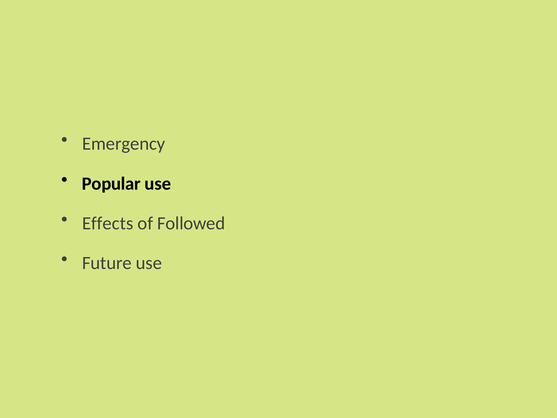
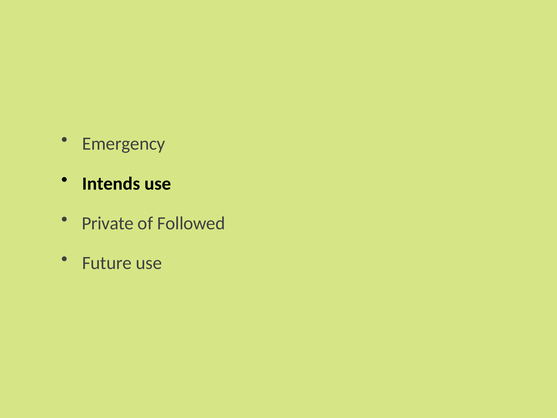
Popular: Popular -> Intends (111, 183)
Effects: Effects -> Private (108, 223)
